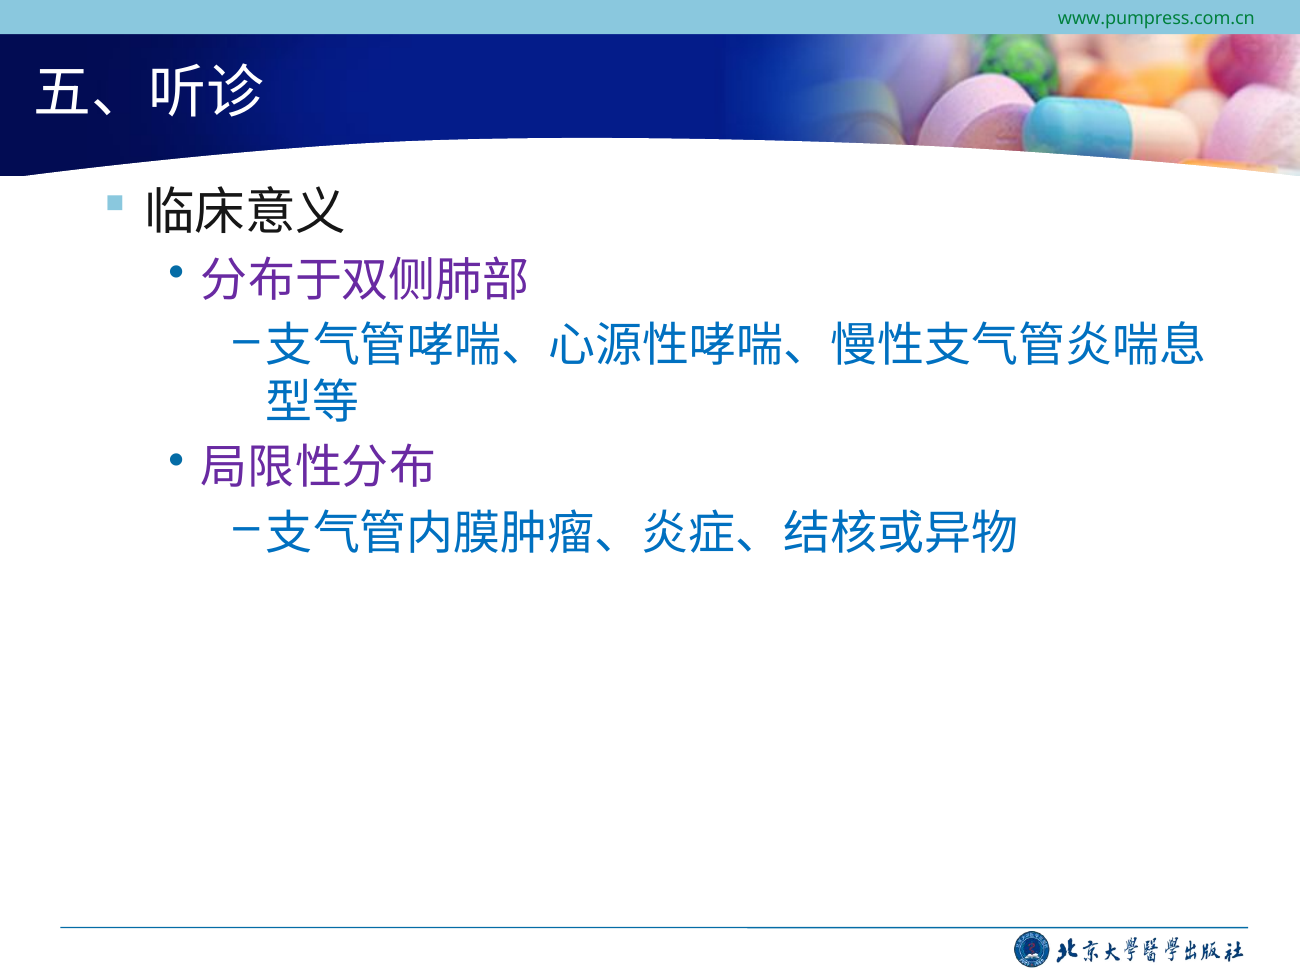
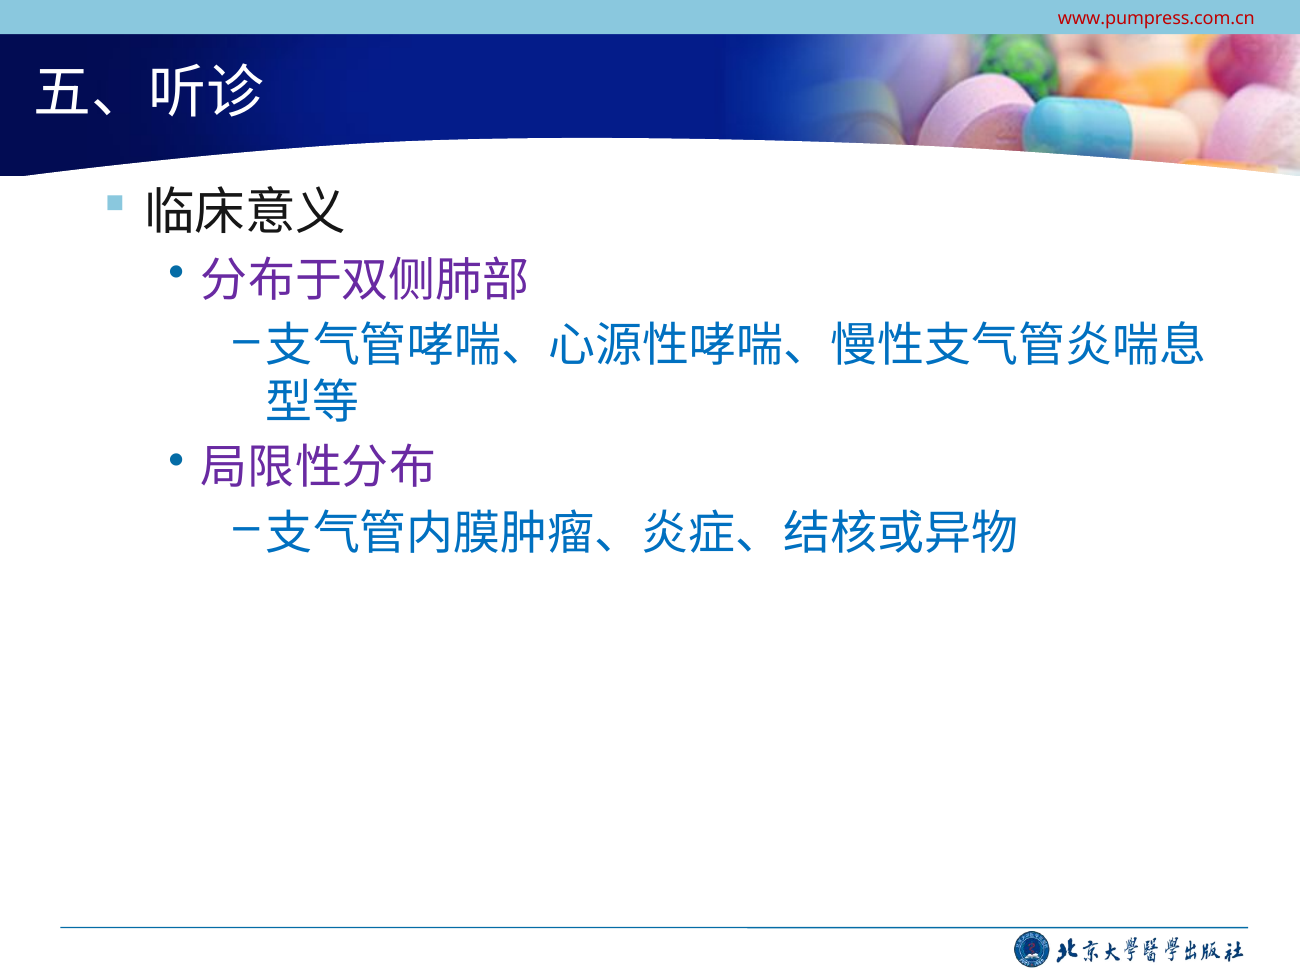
www.pumpress.com.cn colour: green -> red (1156, 19)
